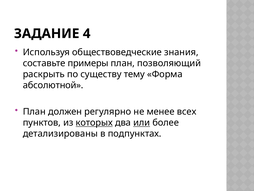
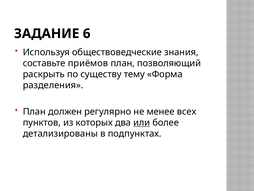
4: 4 -> 6 (87, 34)
примеры: примеры -> приёмов (88, 63)
абсолютной: абсолютной -> разделения (53, 85)
которых underline: present -> none (94, 122)
